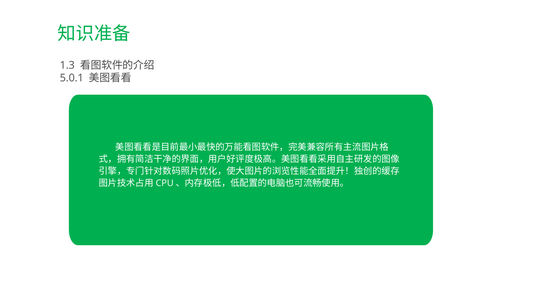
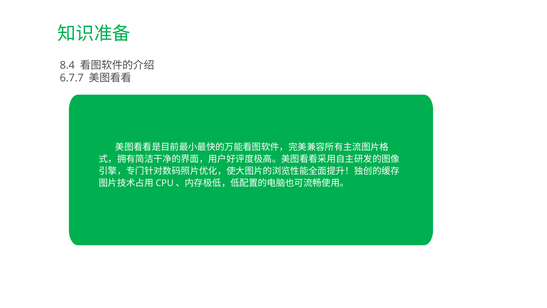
1.3: 1.3 -> 8.4 (67, 65)
5.0.1: 5.0.1 -> 6.7.7 (72, 78)
